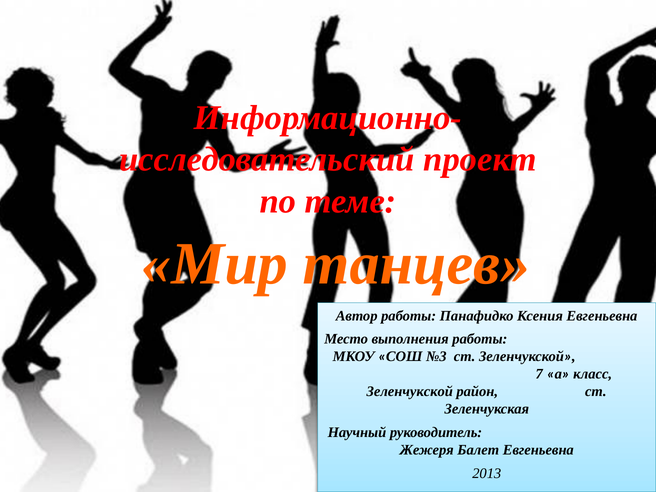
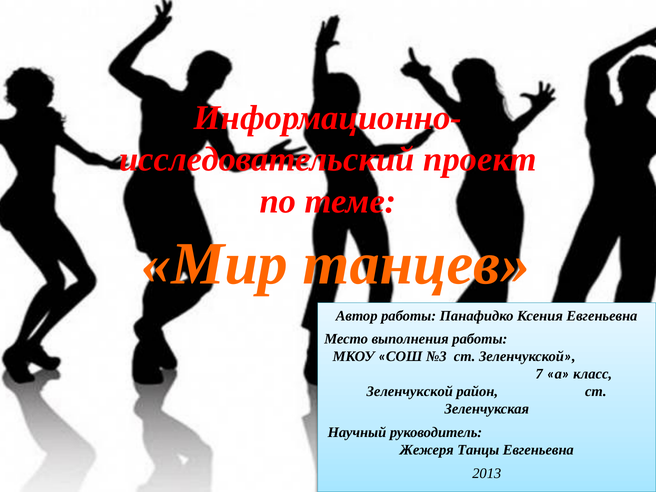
Балет: Балет -> Танцы (478, 450)
